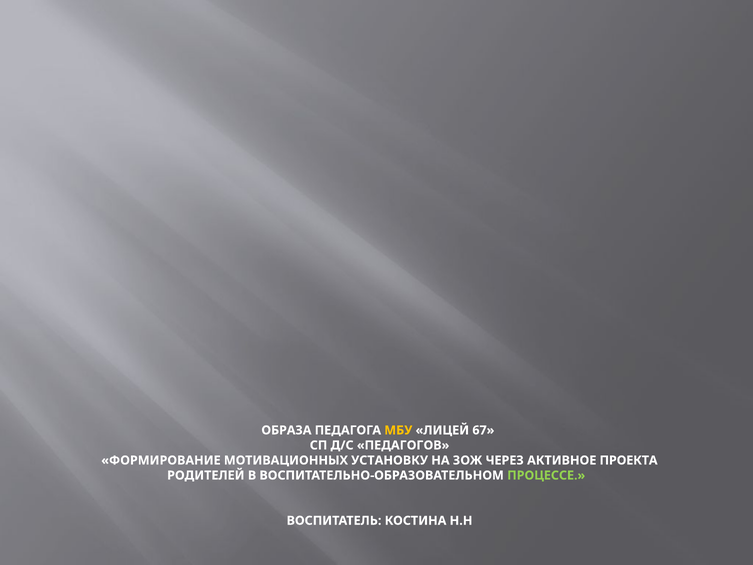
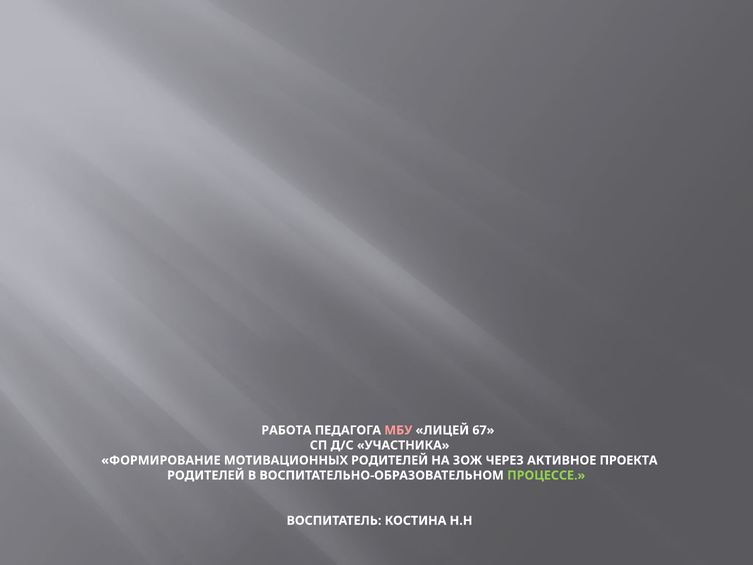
ОБРАЗА: ОБРАЗА -> РАБОТА (286, 430)
МБУ colour: yellow -> pink (398, 430)
ПЕДАГОГОВ: ПЕДАГОГОВ -> УЧАСТНИКА (403, 445)
МОТИВАЦИОННЫХ УСТАНОВКУ: УСТАНОВКУ -> РОДИТЕЛЕЙ (390, 460)
